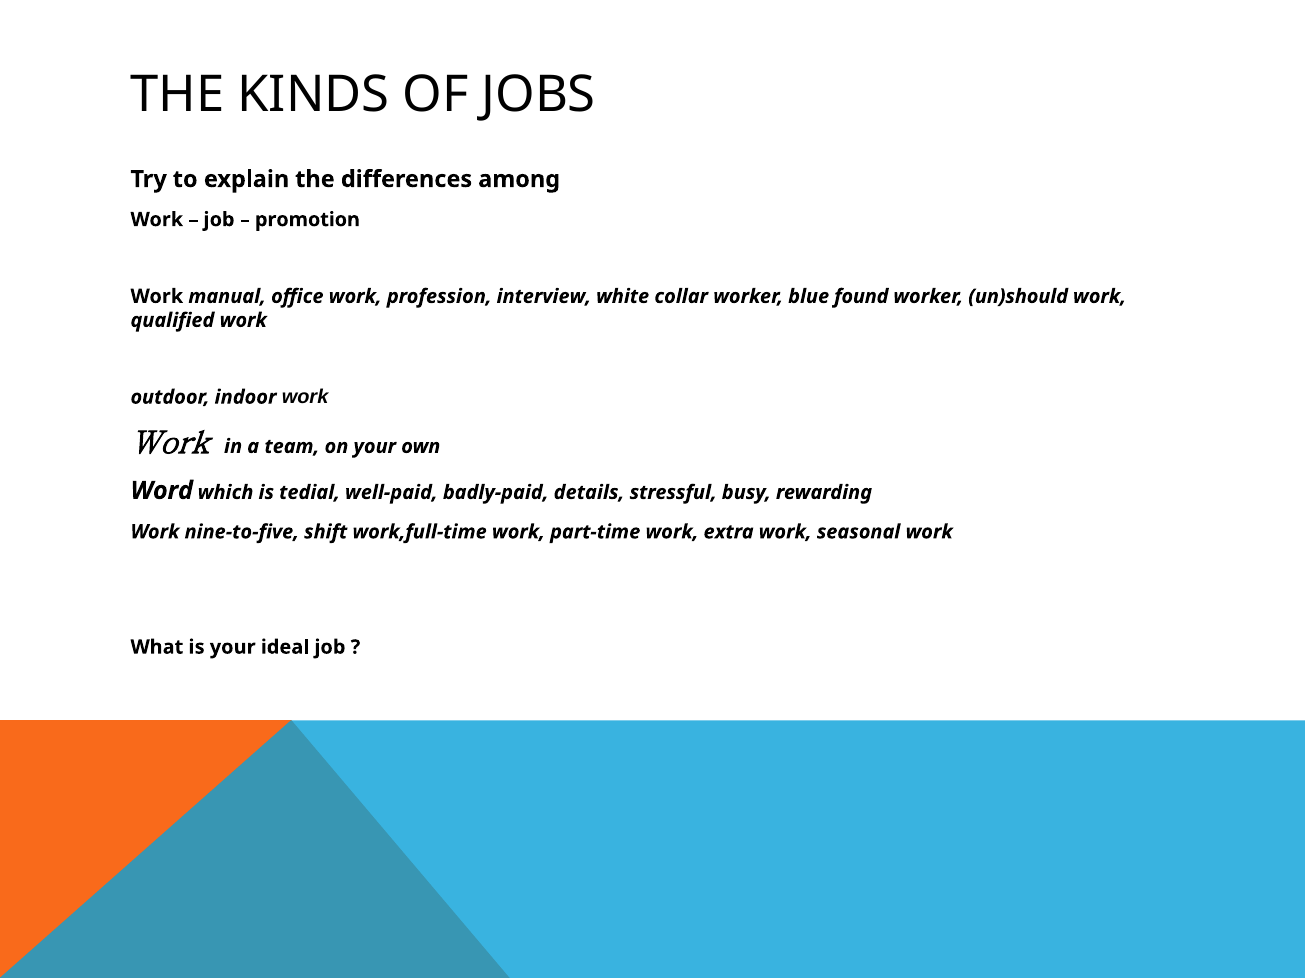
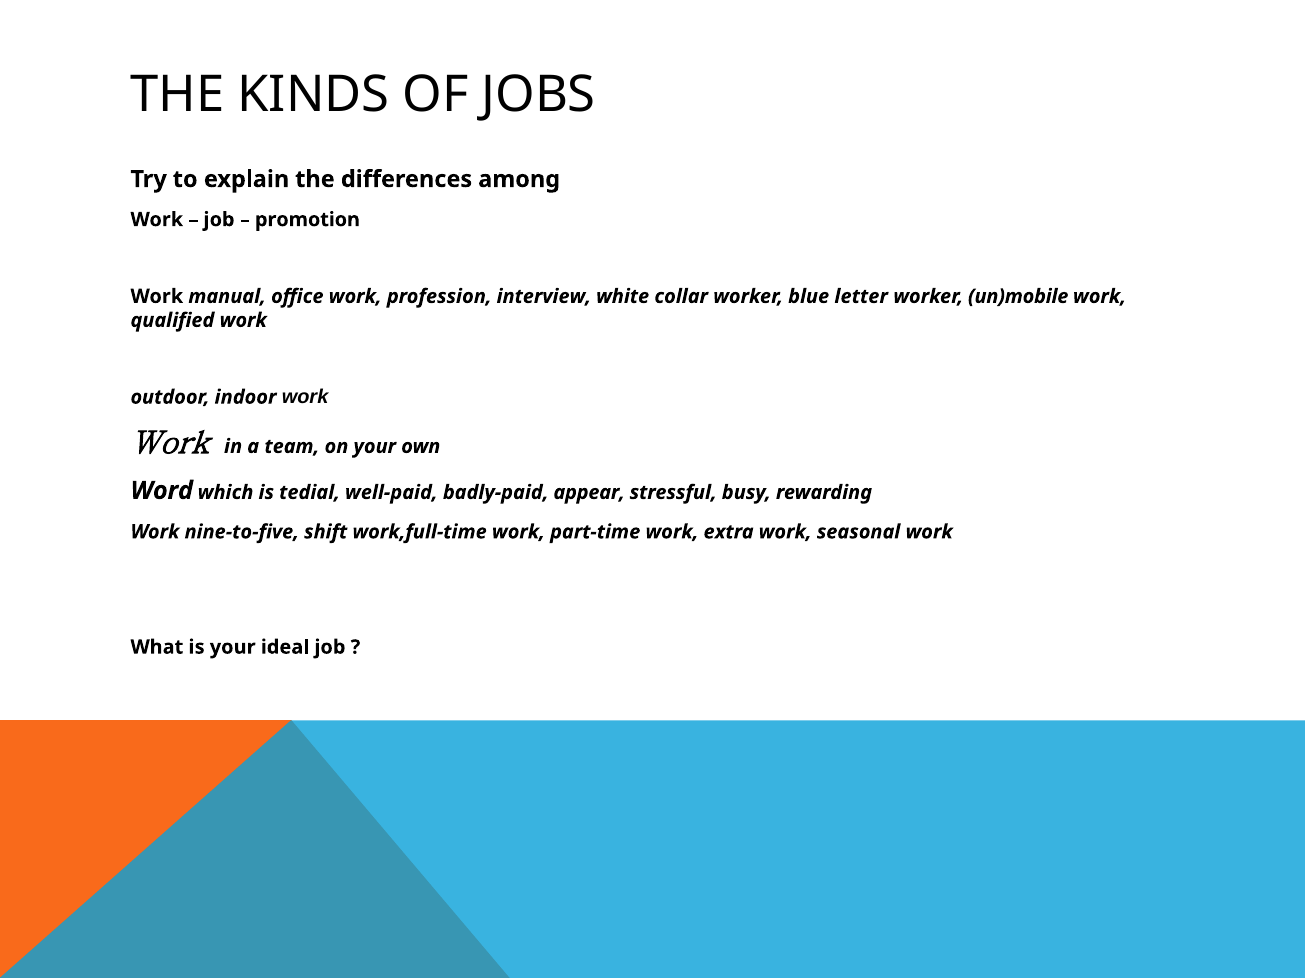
found: found -> letter (861, 297)
un)should: un)should -> un)mobile (1018, 297)
details: details -> appear (589, 493)
